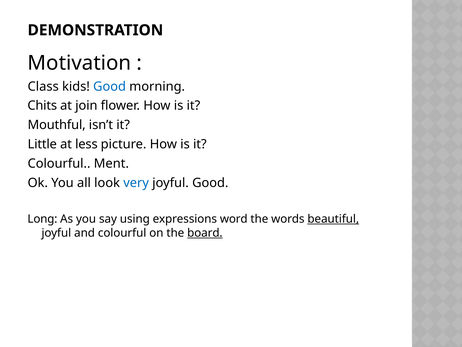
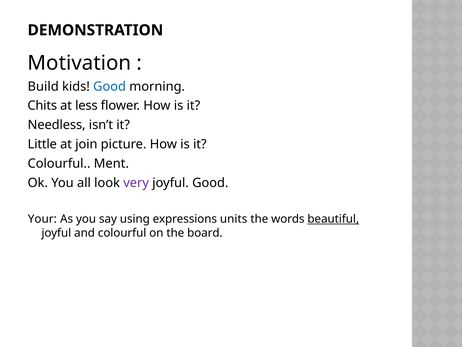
Class: Class -> Build (43, 86)
join: join -> less (86, 106)
Mouthful: Mouthful -> Needless (57, 125)
less: less -> join (86, 144)
very colour: blue -> purple (136, 183)
Long: Long -> Your (42, 219)
word: word -> units (234, 219)
board underline: present -> none (205, 233)
